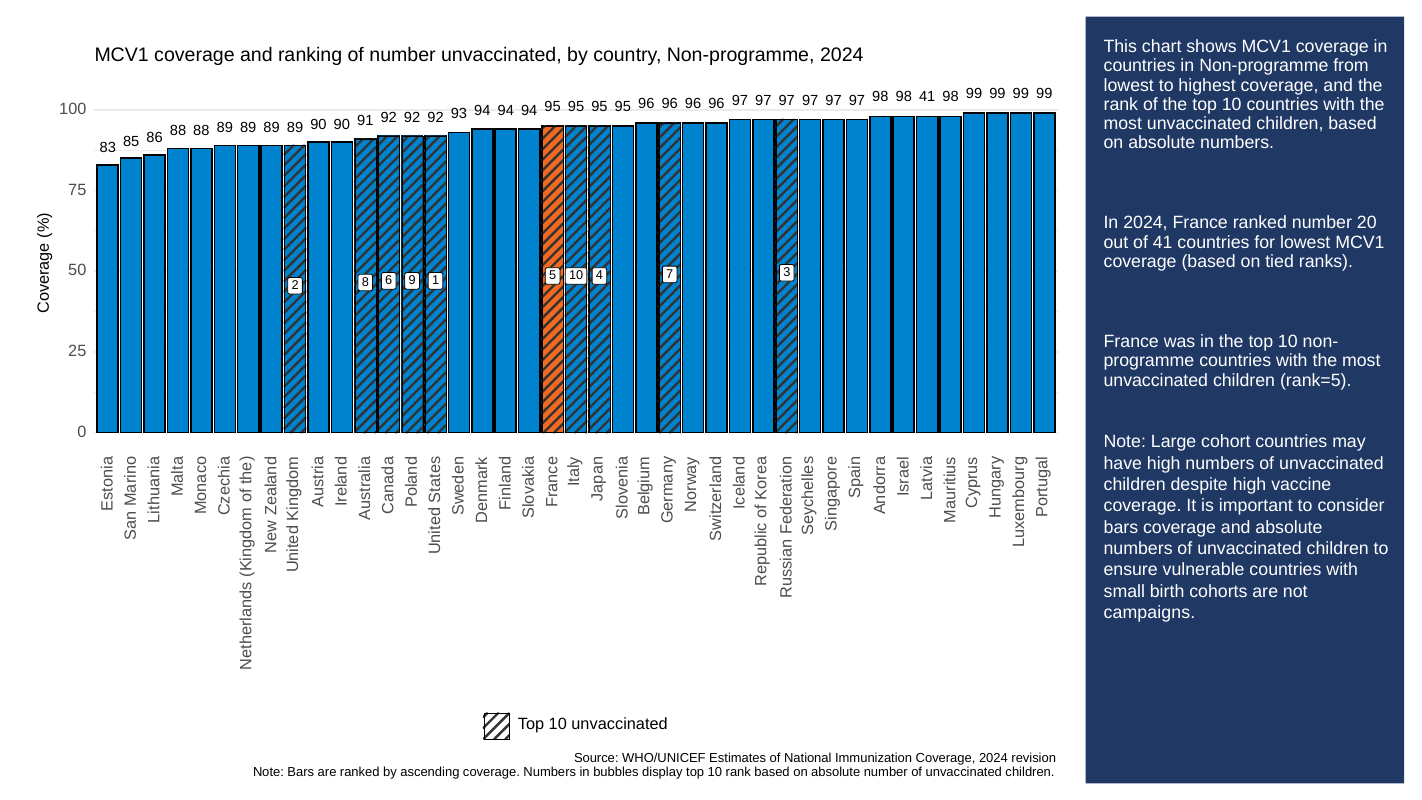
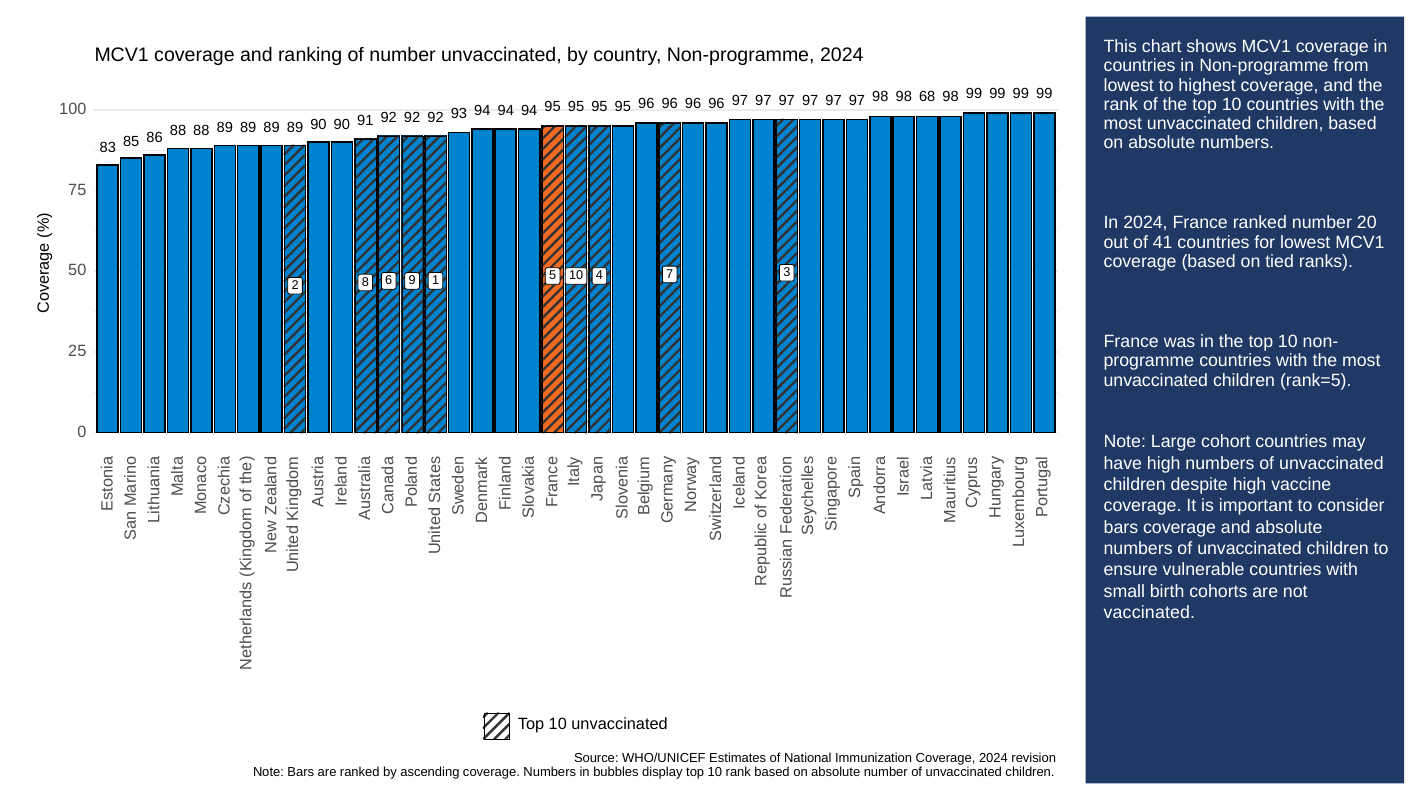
98 41: 41 -> 68 (927, 97)
campaigns: campaigns -> vaccinated (1149, 613)
